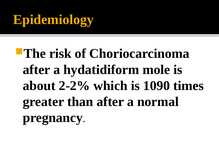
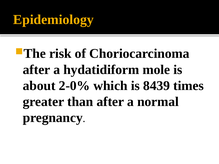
2-2%: 2-2% -> 2-0% (74, 86)
1090: 1090 -> 8439 (157, 86)
